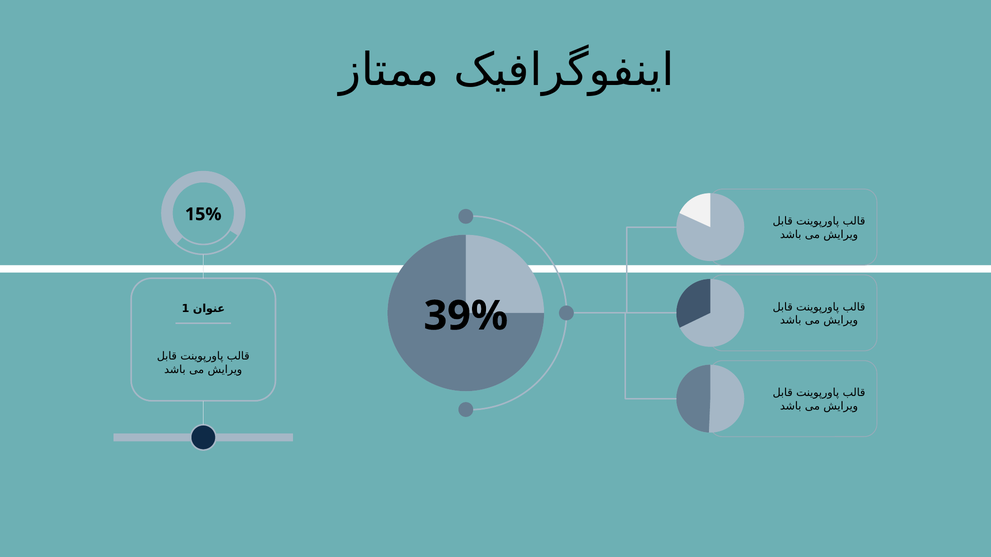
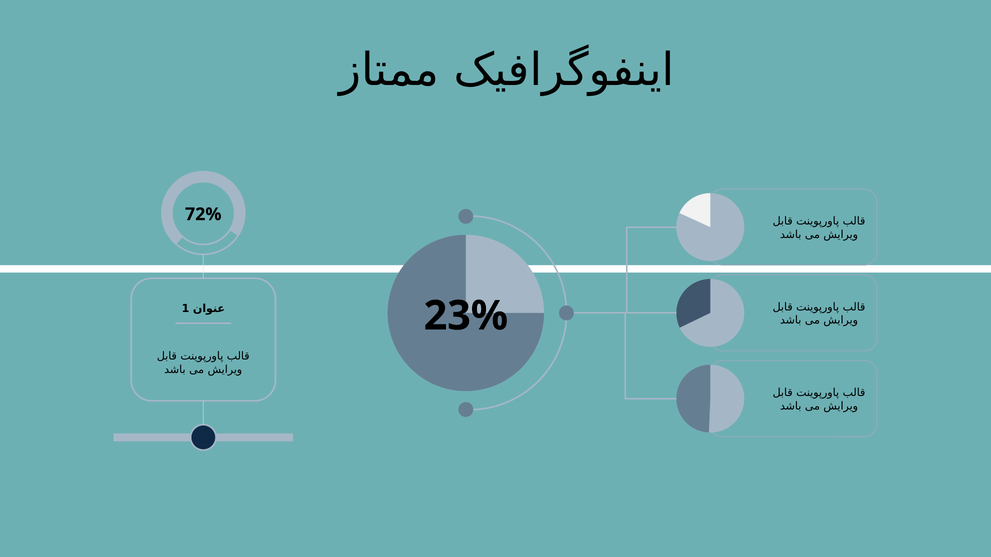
15%: 15% -> 72% (203, 214)
39%: 39% -> 23% (466, 316)
